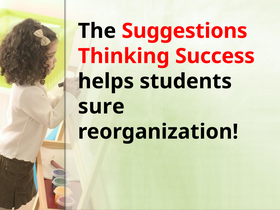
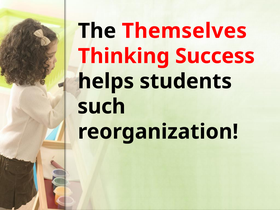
Suggestions: Suggestions -> Themselves (184, 31)
sure: sure -> such (101, 107)
